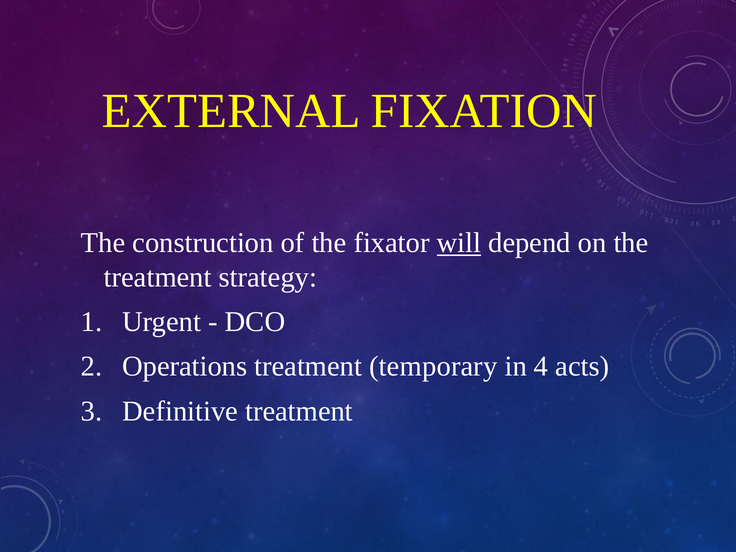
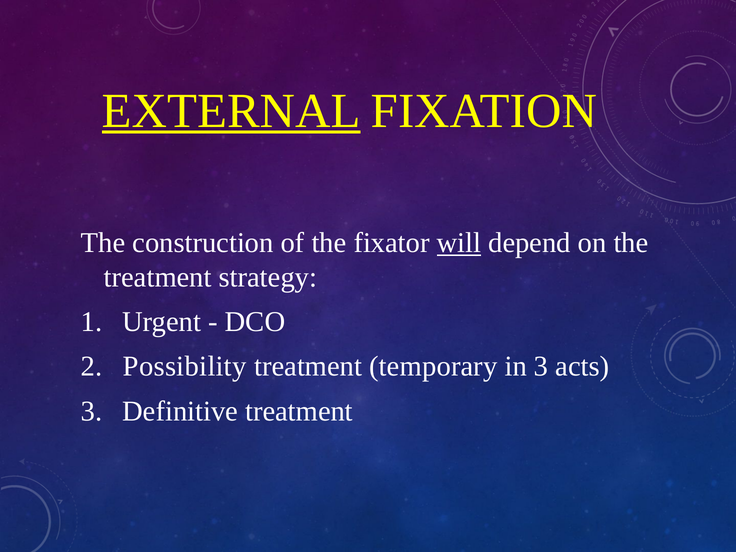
EXTERNAL underline: none -> present (231, 111)
Operations: Operations -> Possibility (185, 367)
in 4: 4 -> 3 (541, 367)
